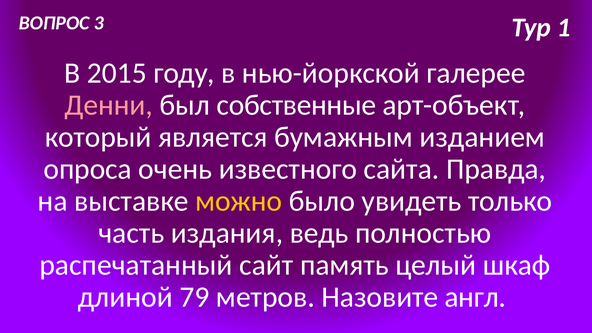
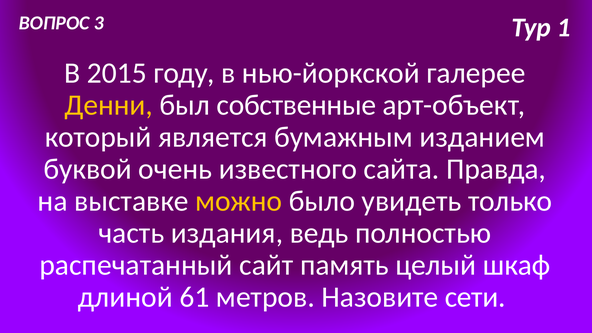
Денни colour: pink -> yellow (109, 105)
опроса: опроса -> буквой (88, 169)
79: 79 -> 61 (194, 297)
англ: англ -> сети (475, 297)
